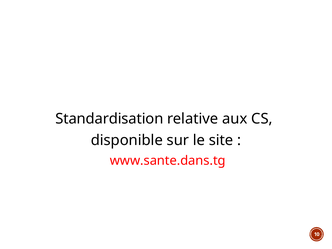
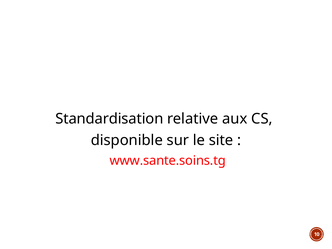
www.sante.dans.tg: www.sante.dans.tg -> www.sante.soins.tg (168, 161)
